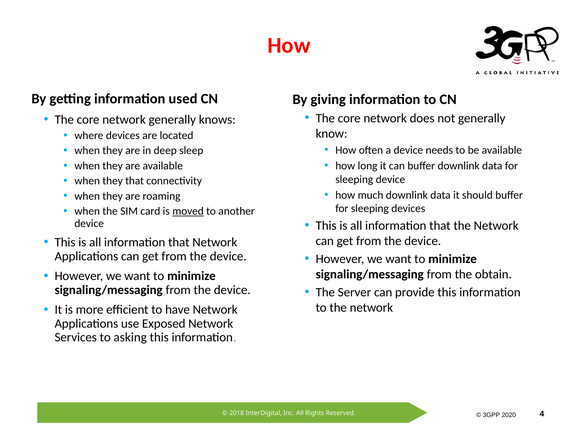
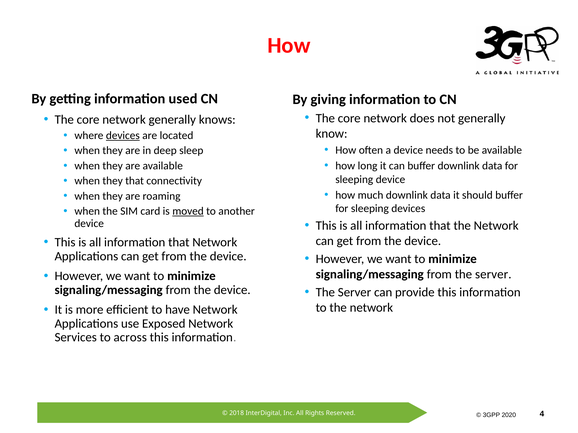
devices underline: none -> present (123, 136)
from the obtain: obtain -> server (493, 275)
asking: asking -> across (130, 338)
